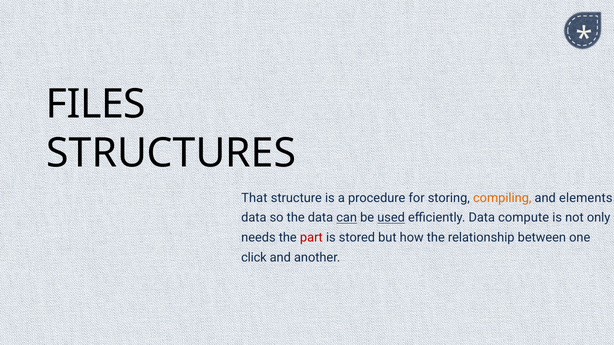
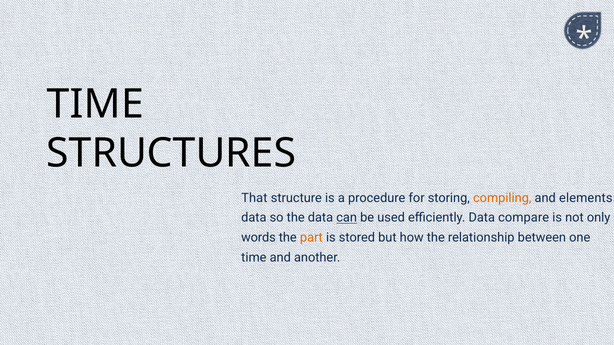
FILES: FILES -> TIME (95, 105)
used underline: present -> none (391, 218)
compute: compute -> compare (524, 218)
needs: needs -> words (258, 238)
part colour: red -> orange (311, 238)
click: click -> time (254, 258)
